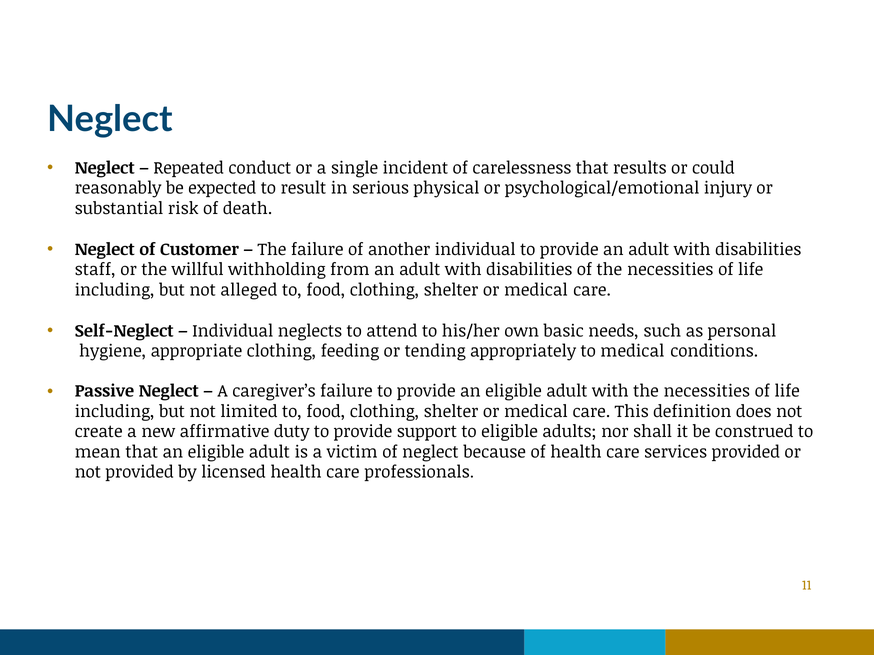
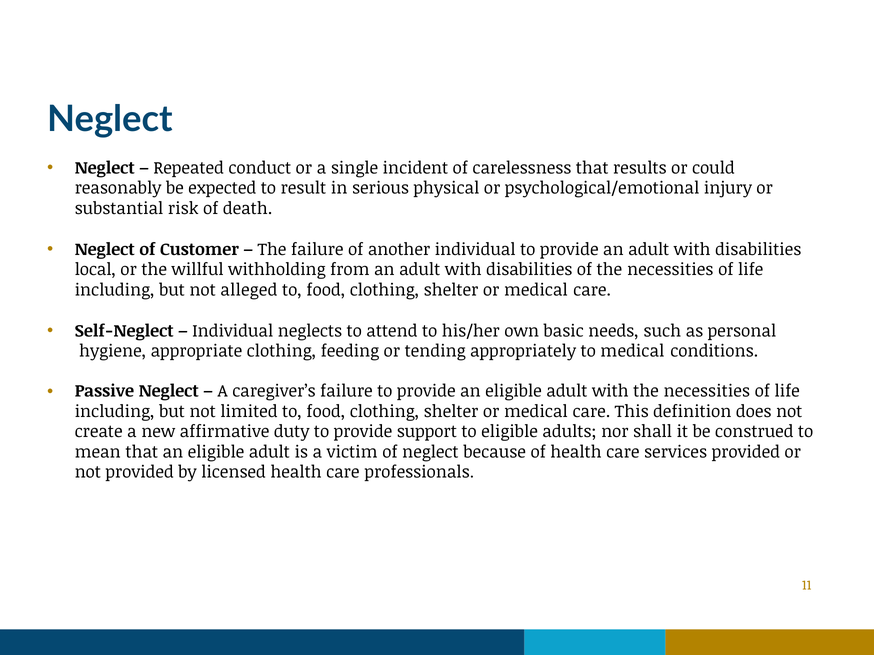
staff: staff -> local (95, 270)
